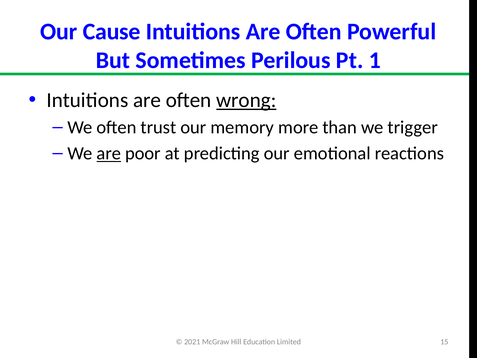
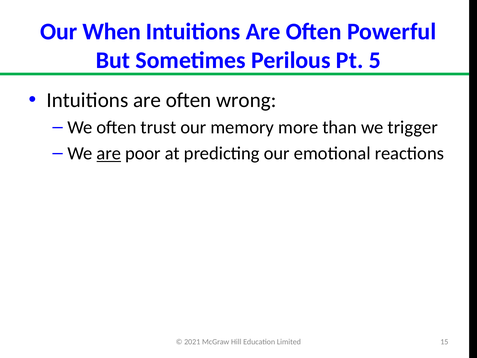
Cause: Cause -> When (112, 31)
1: 1 -> 5 (375, 60)
wrong underline: present -> none (246, 100)
